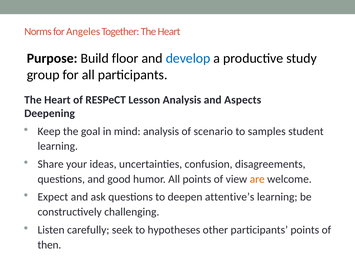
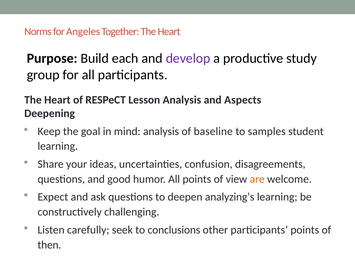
floor: floor -> each (125, 58)
develop colour: blue -> purple (188, 58)
scenario: scenario -> baseline (213, 131)
attentive’s: attentive’s -> analyzing’s (230, 197)
hypotheses: hypotheses -> conclusions (174, 230)
